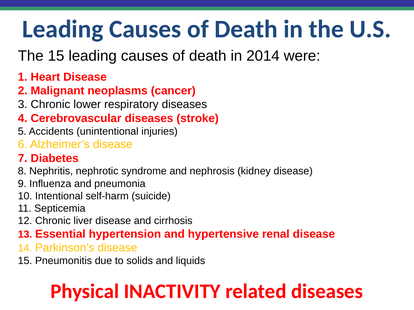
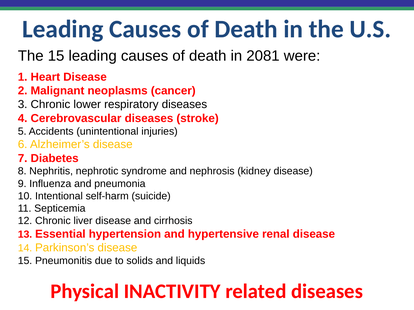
2014: 2014 -> 2081 (263, 56)
